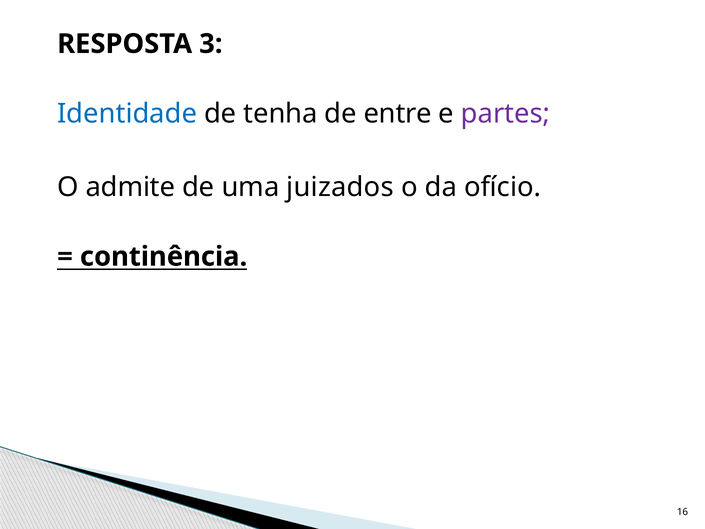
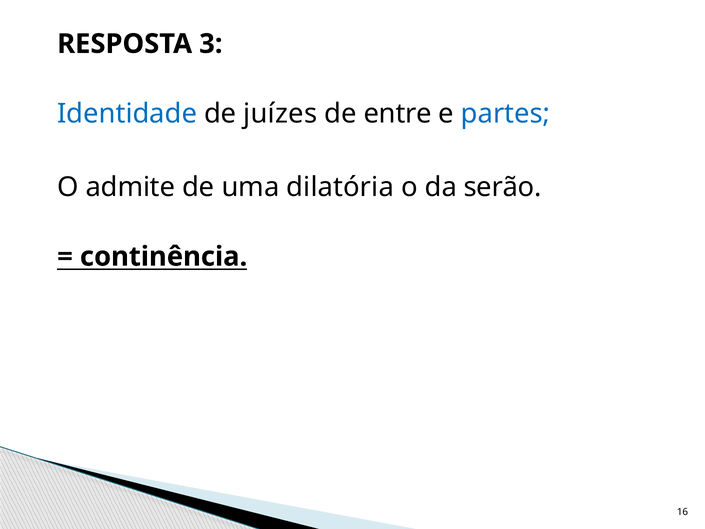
tenha: tenha -> juízes (280, 113)
partes colour: purple -> blue (506, 113)
juizados: juizados -> dilatória (340, 187)
ofício: ofício -> serão (503, 187)
